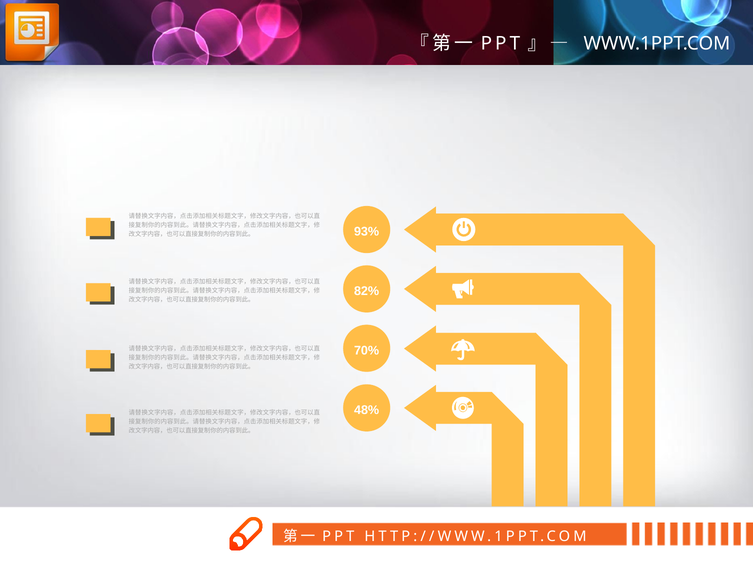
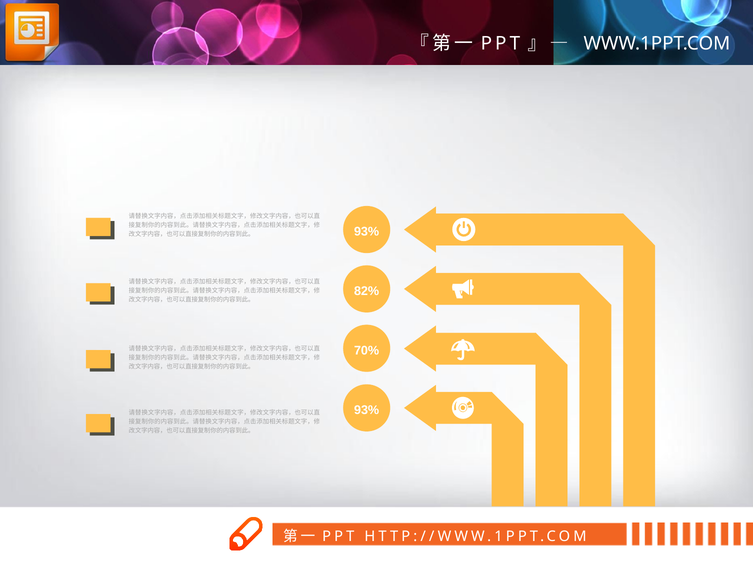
48%: 48% -> 93% (367, 410)
